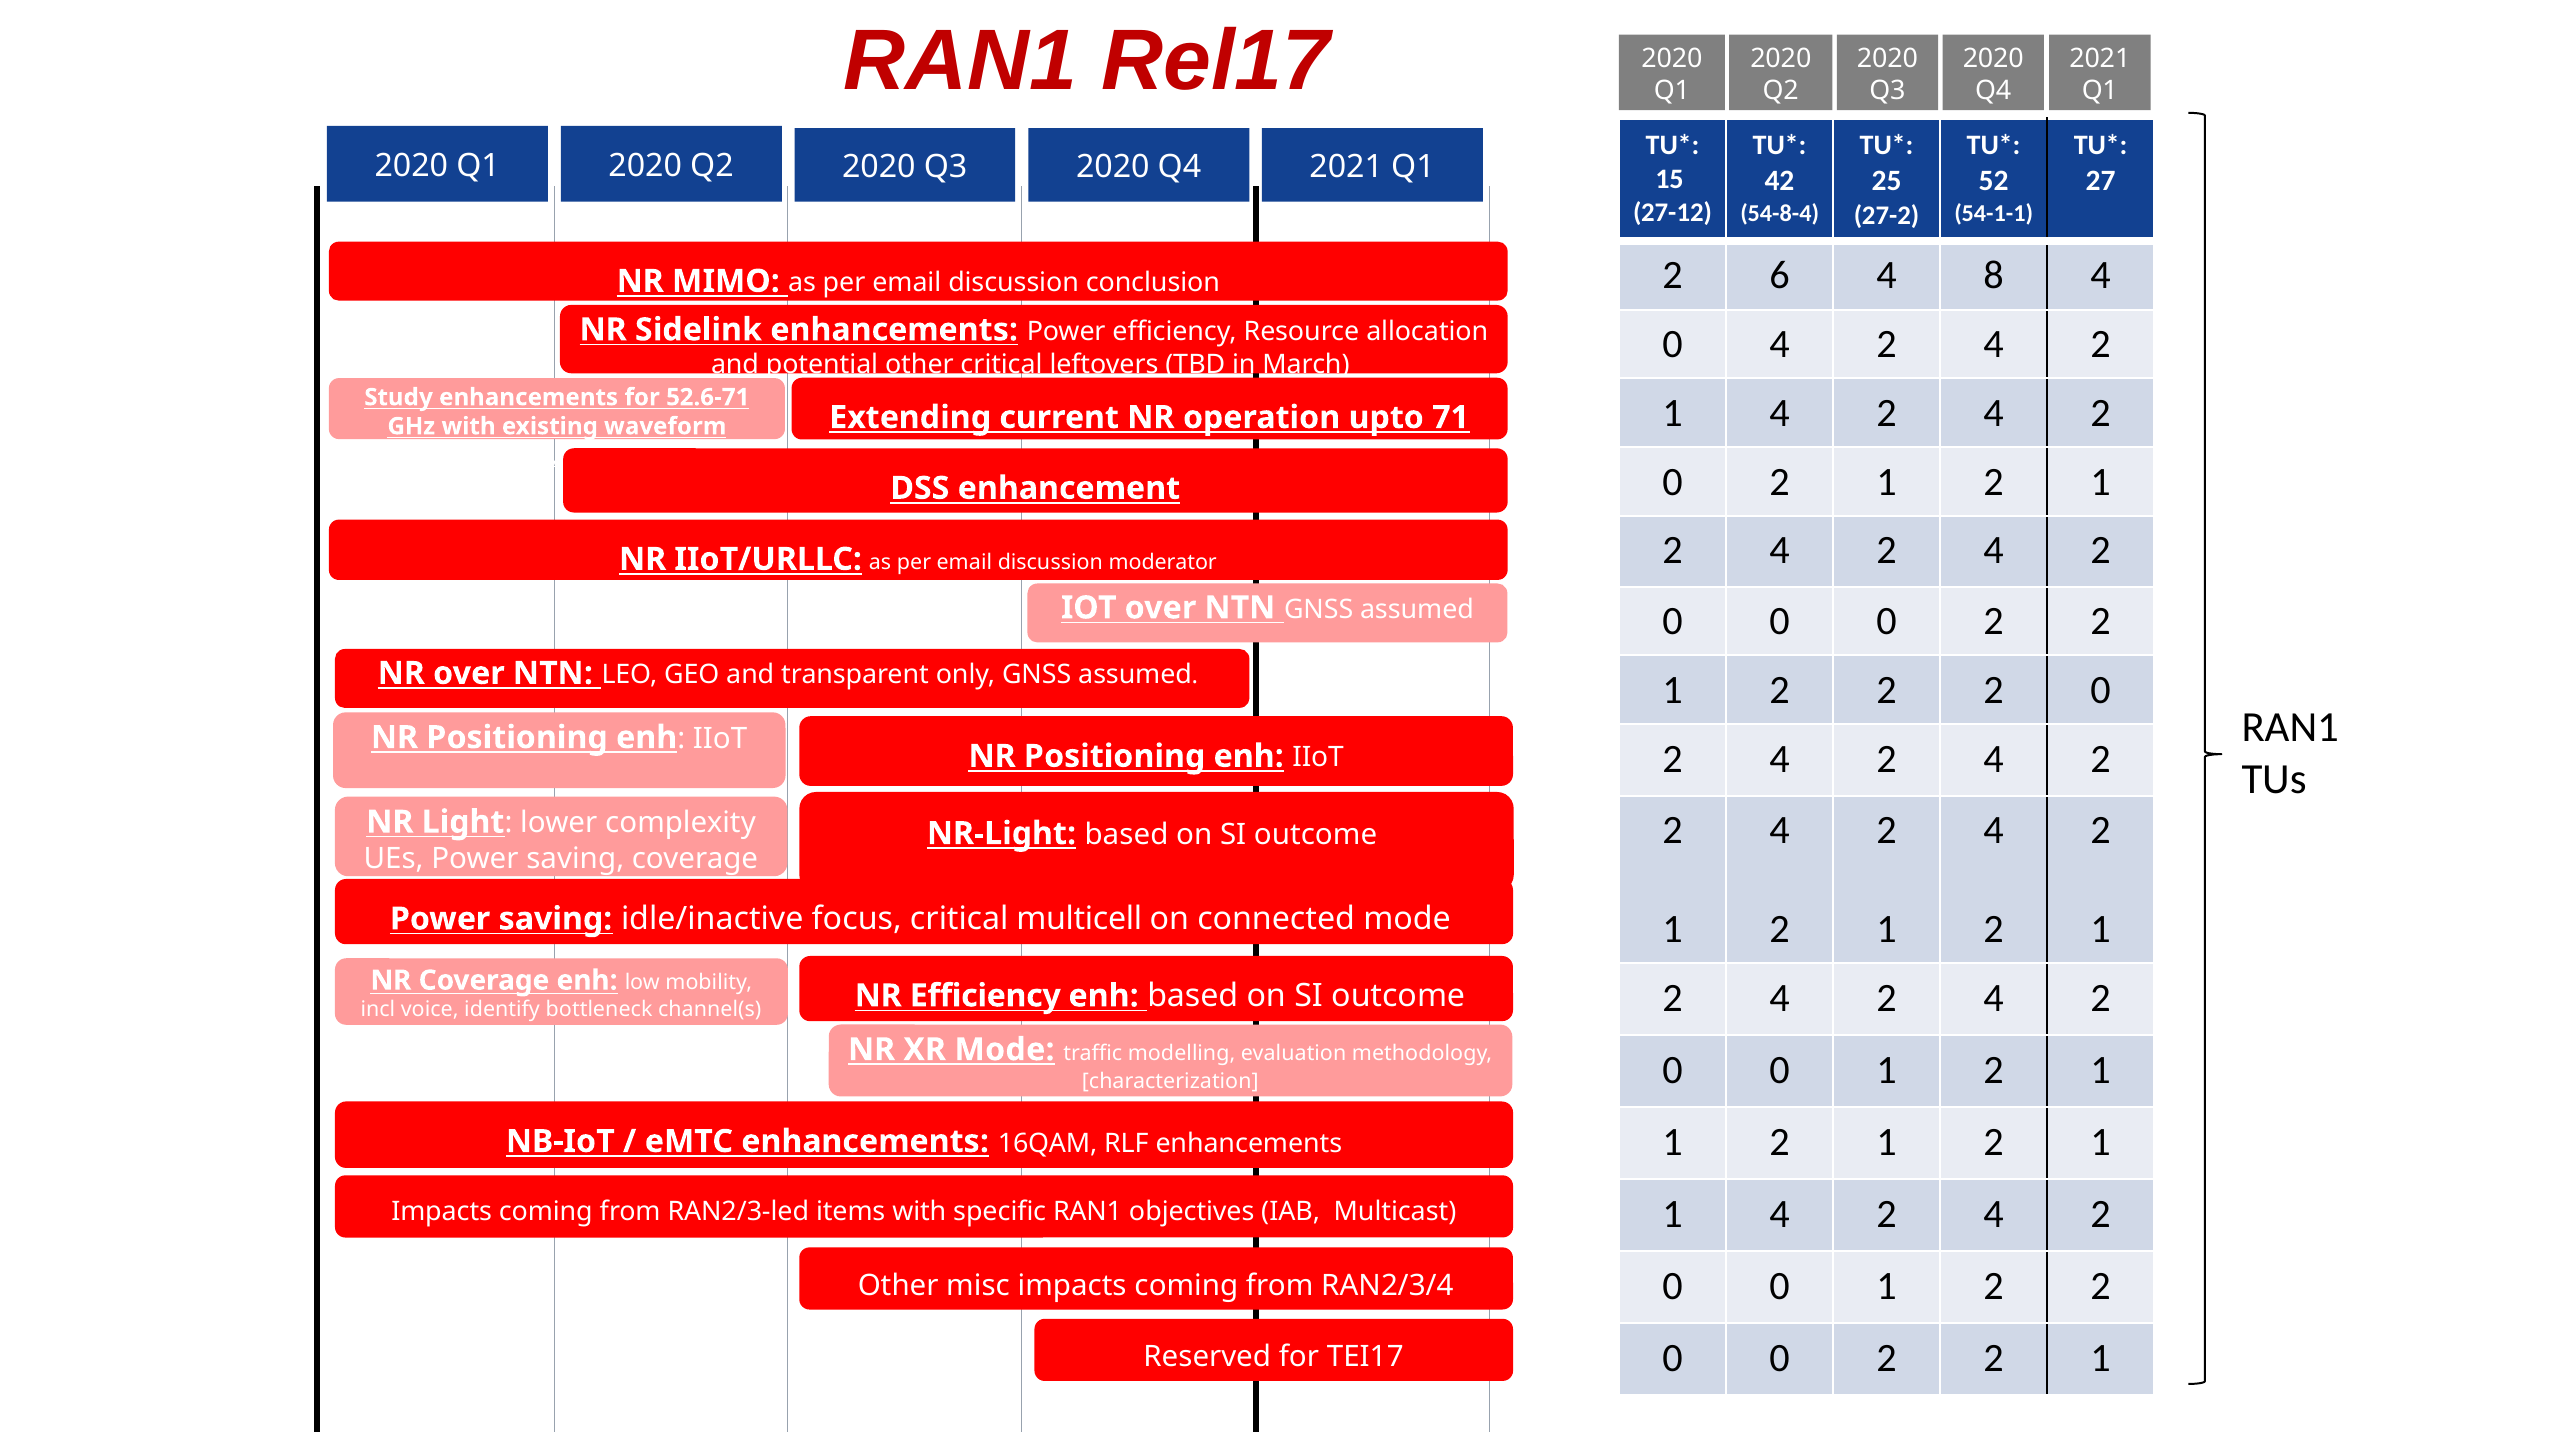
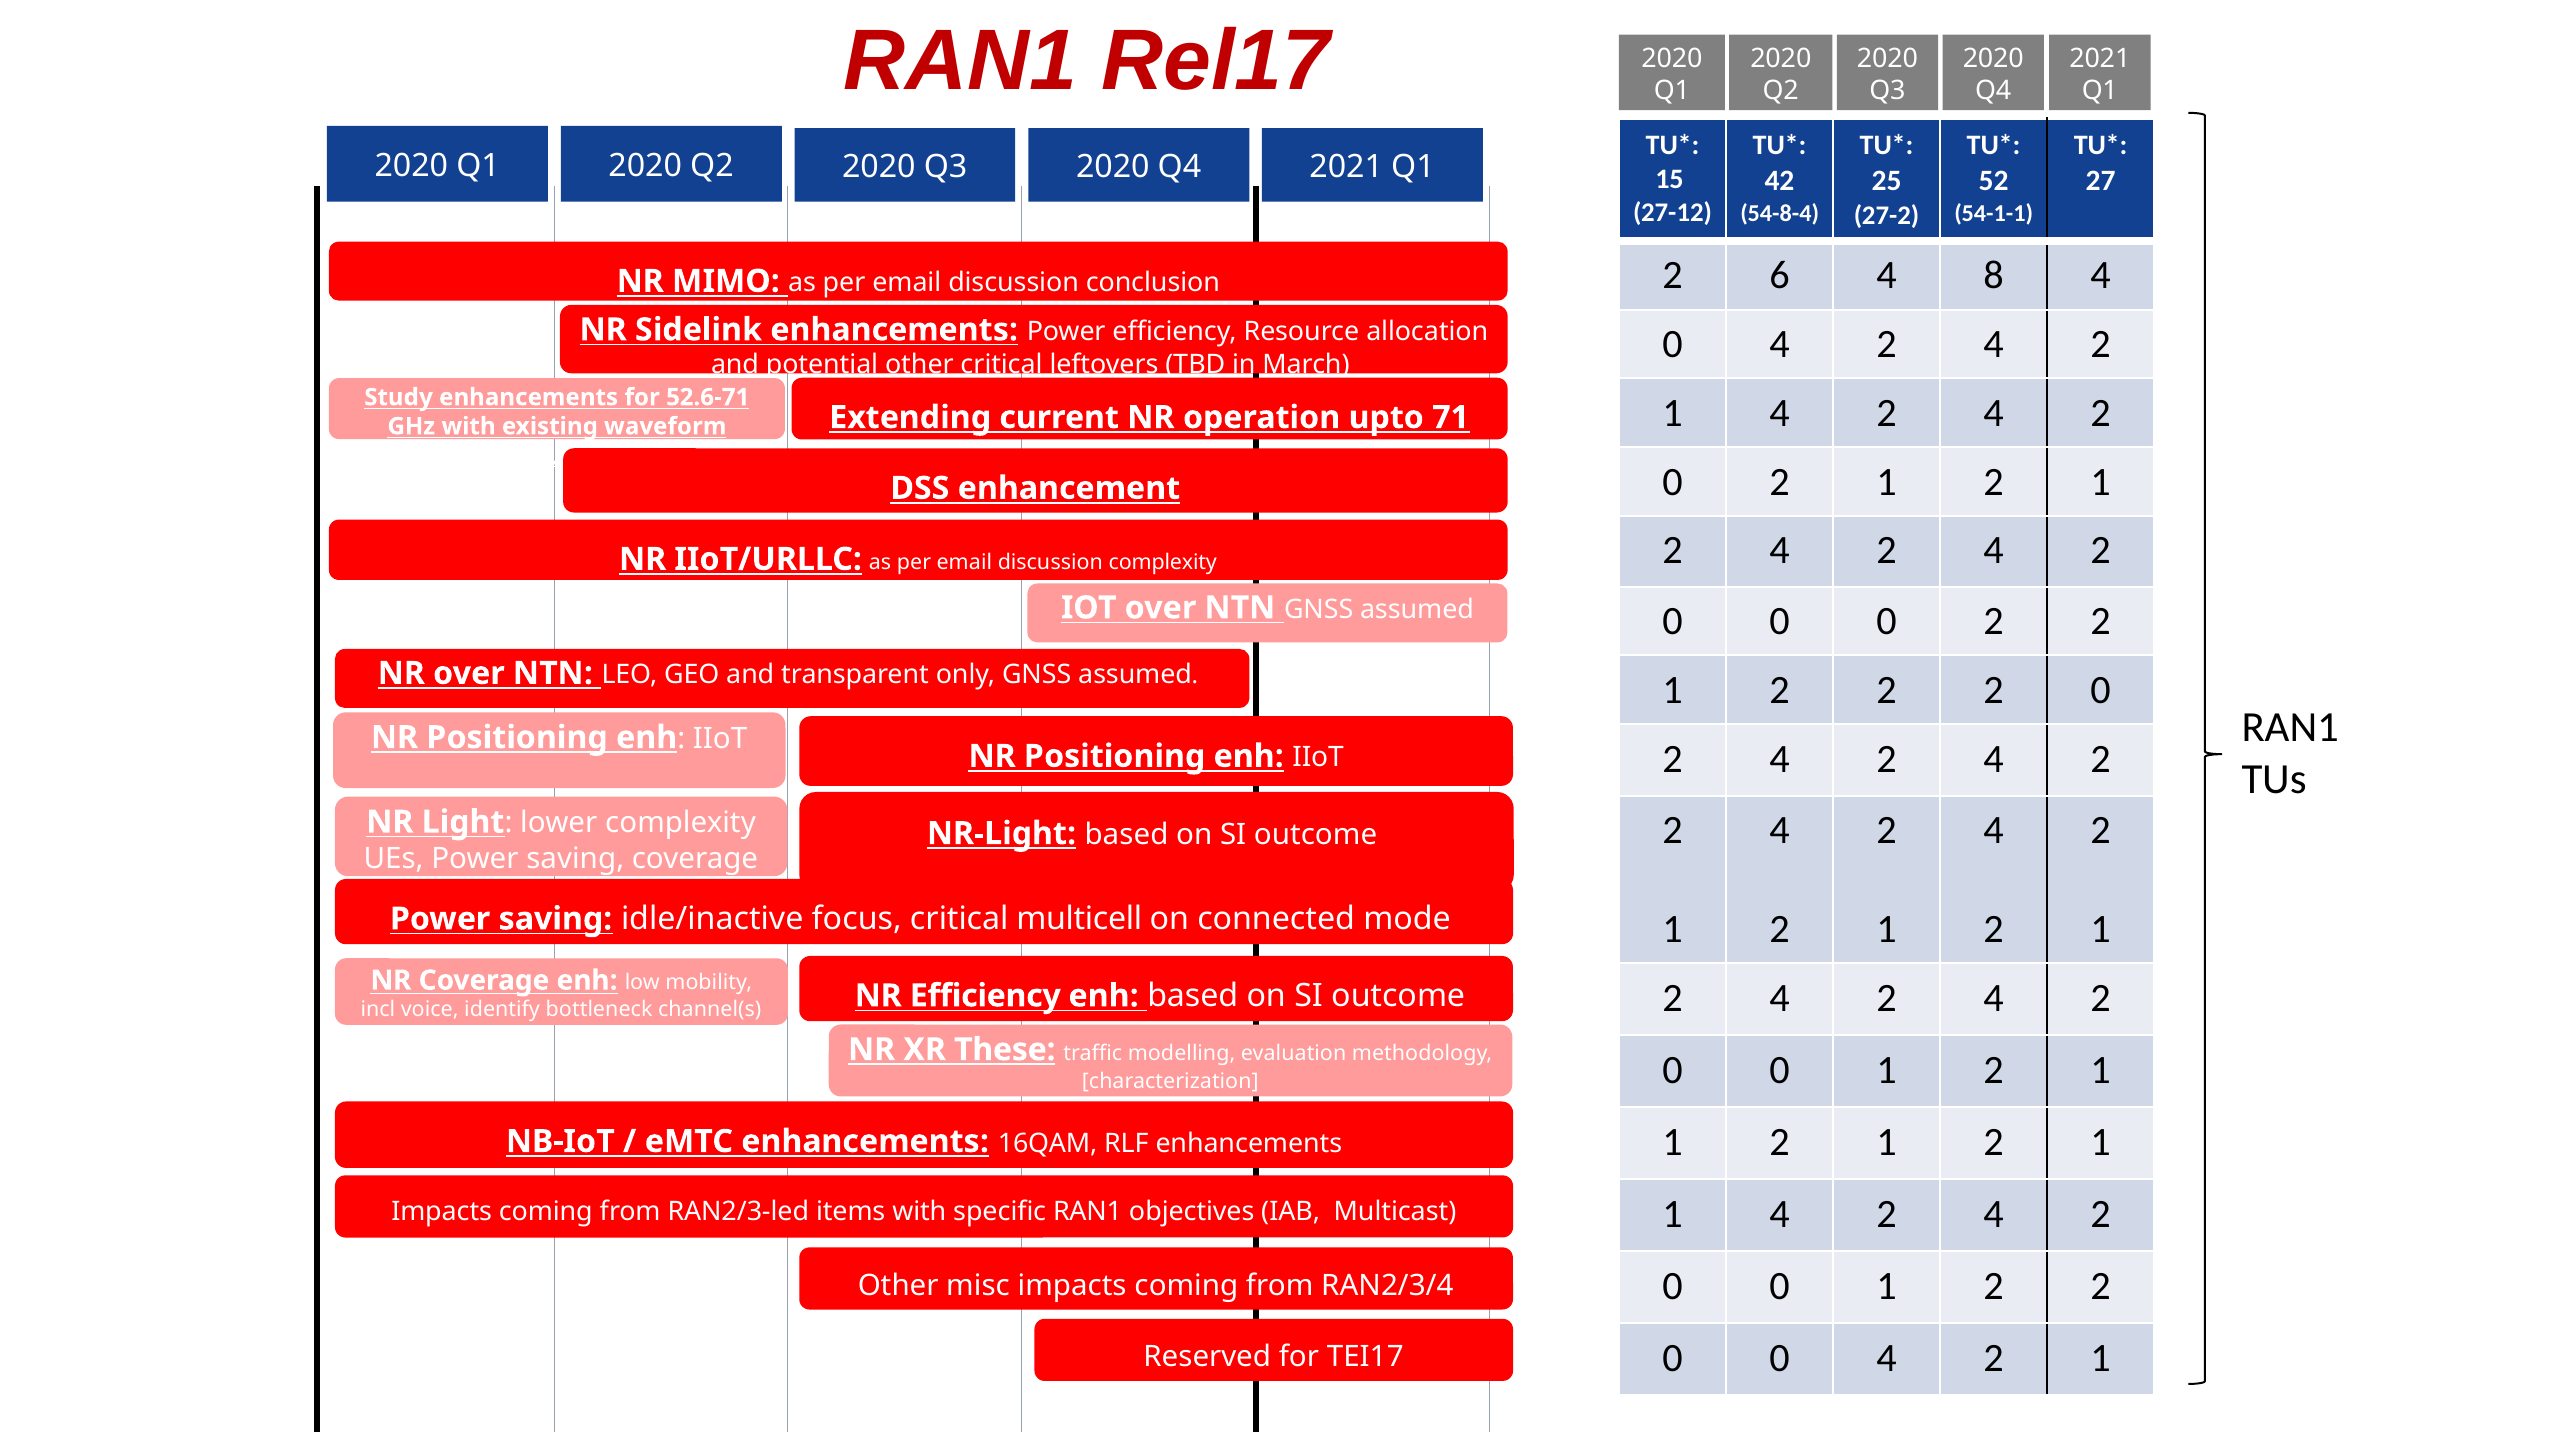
discussion moderator: moderator -> complexity (1163, 563)
XR Mode: Mode -> These (1005, 1050)
2: 2 -> 4 (1887, 1358)
